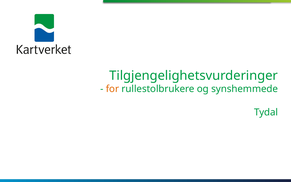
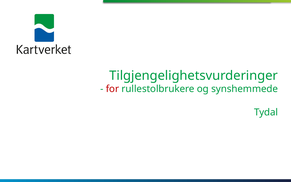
for colour: orange -> red (112, 89)
